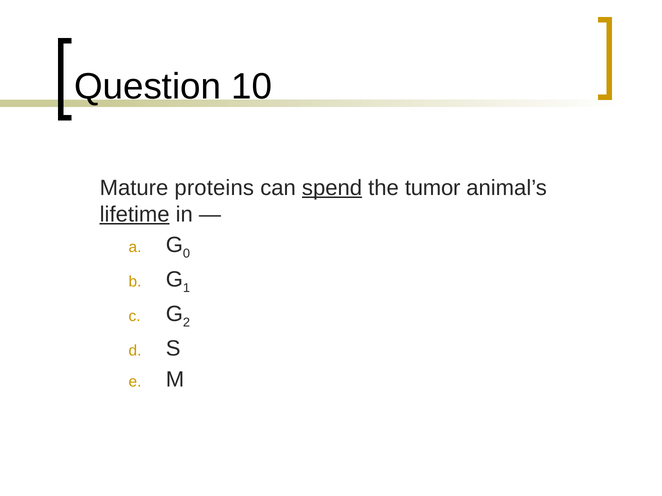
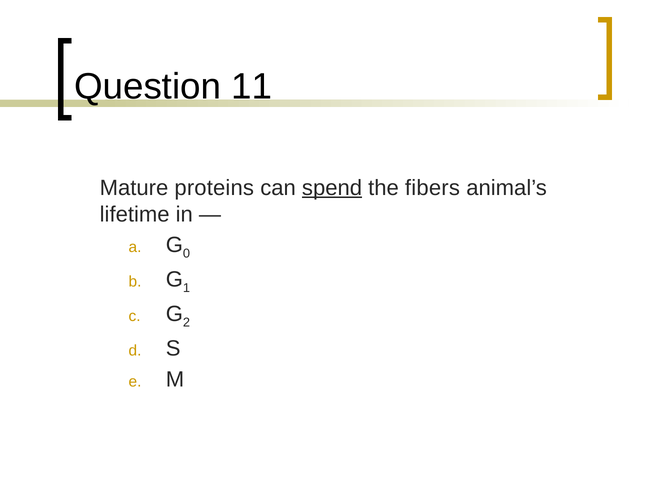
10: 10 -> 11 (252, 86)
tumor: tumor -> fibers (432, 188)
lifetime underline: present -> none (135, 214)
